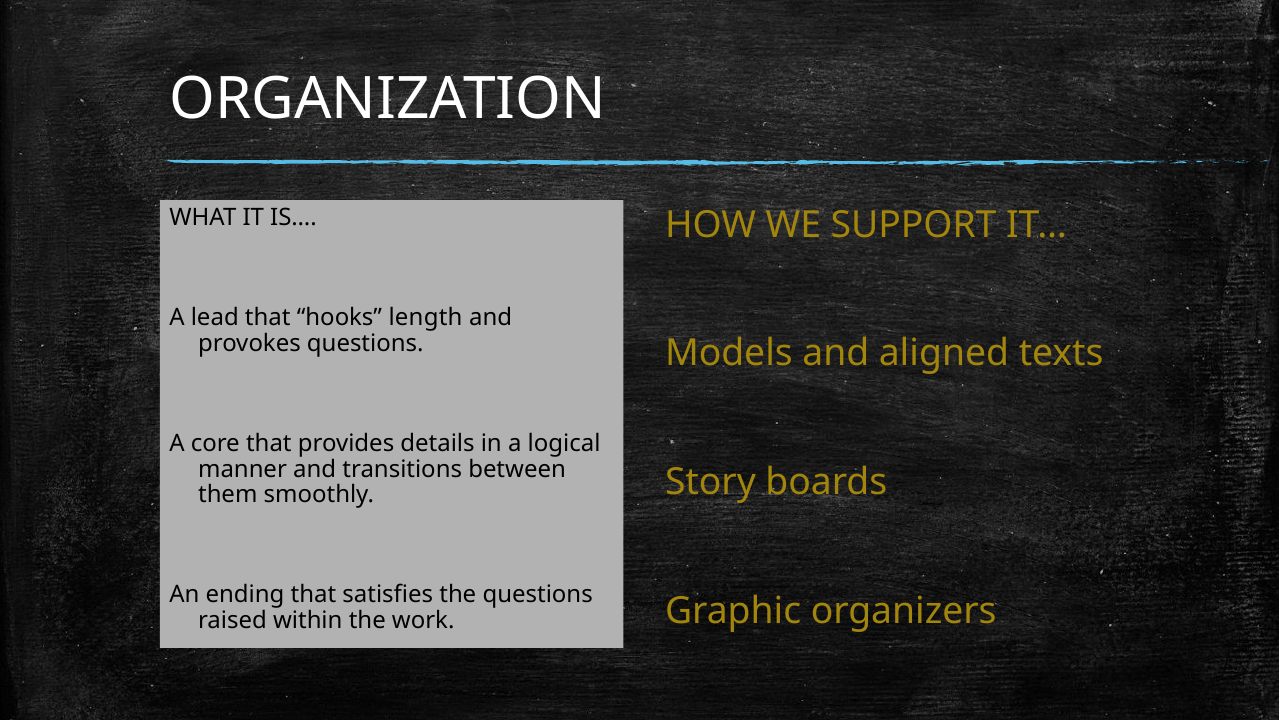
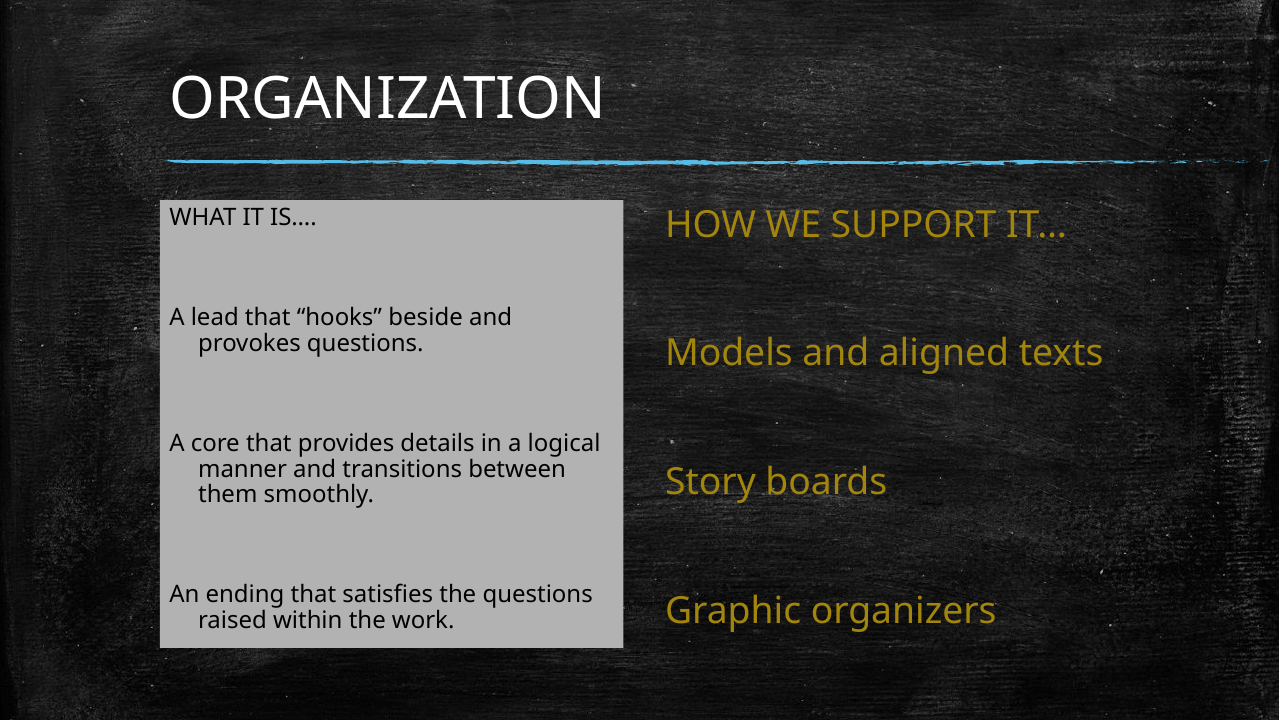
length: length -> beside (426, 317)
